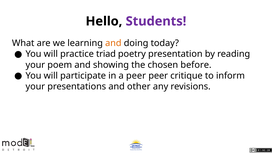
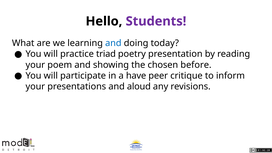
and colour: orange -> blue (113, 43)
a peer: peer -> have (136, 76)
other: other -> aloud (139, 87)
